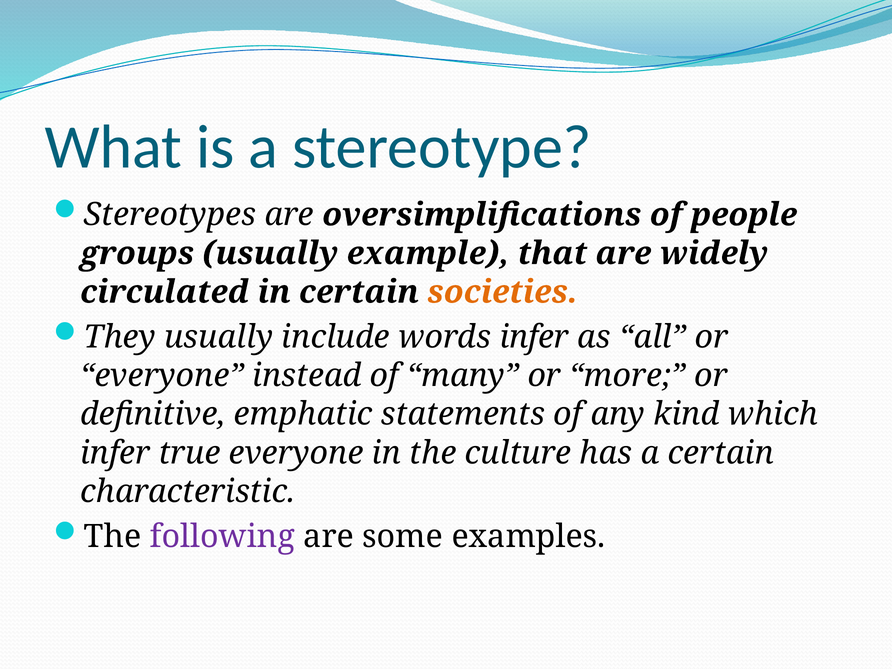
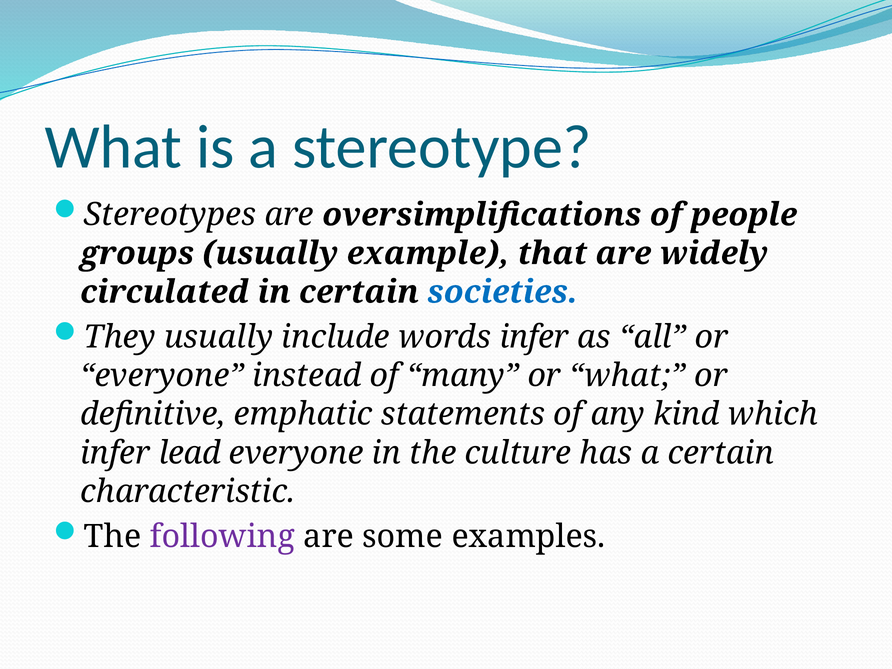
societies colour: orange -> blue (502, 292)
or more: more -> what (627, 376)
true: true -> lead (190, 453)
